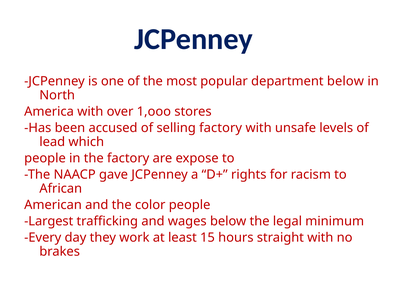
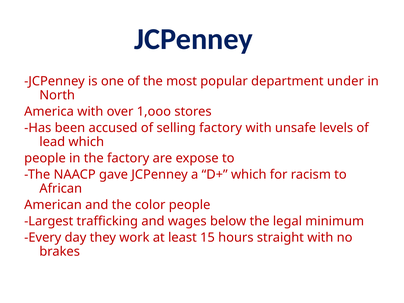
department below: below -> under (345, 81)
D+ rights: rights -> which (249, 175)
